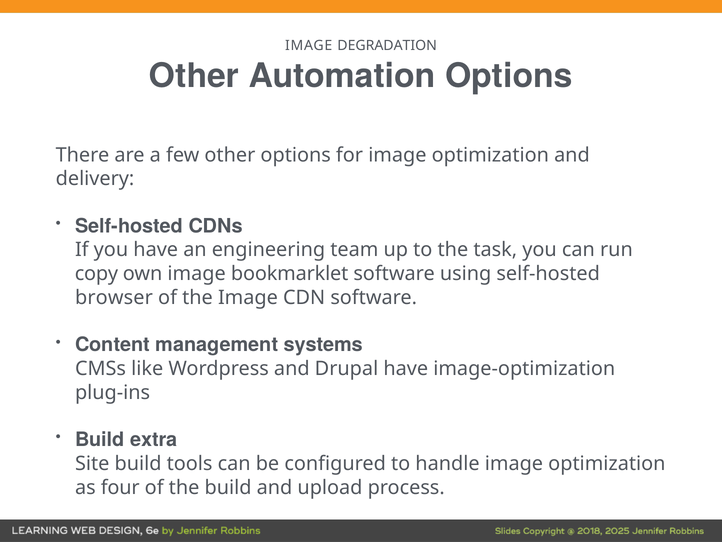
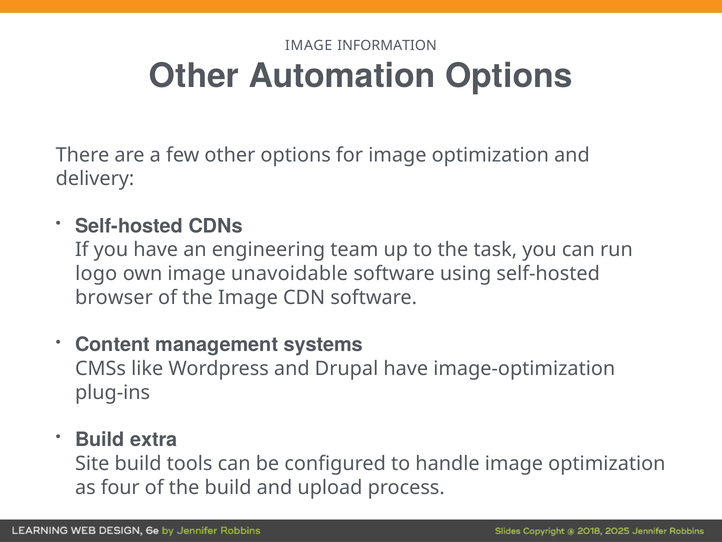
DEGRADATION: DEGRADATION -> INFORMATION (387, 46)
copy: copy -> logo (96, 274)
bookmarklet: bookmarklet -> unavoidable (289, 274)
